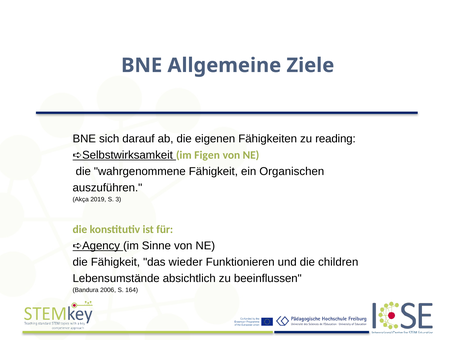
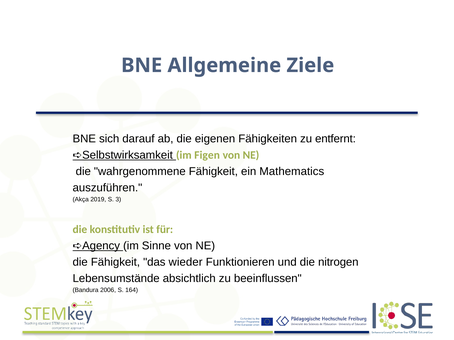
reading: reading -> entfernt (335, 139)
Organischen: Organischen -> Mathematics (292, 172)
children: children -> nitrogen (338, 262)
